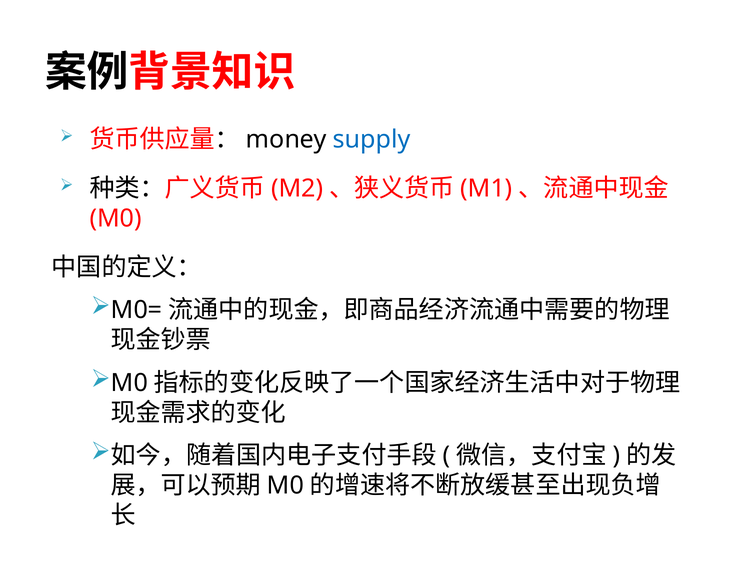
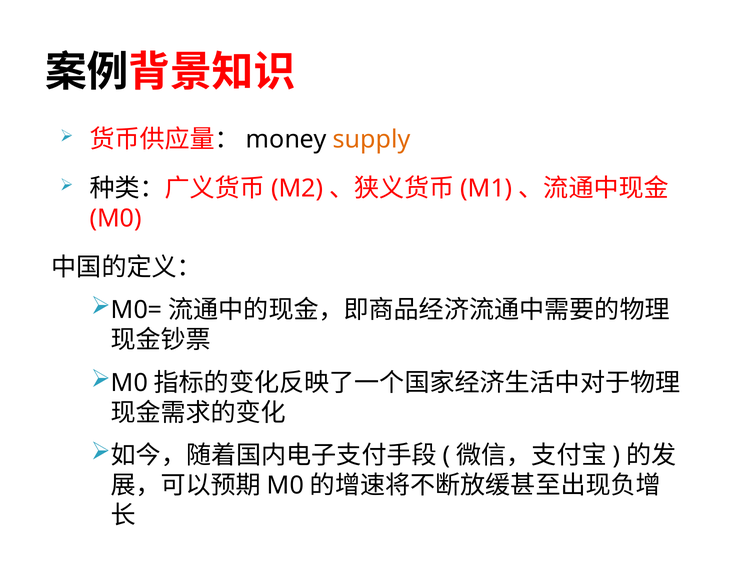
supply colour: blue -> orange (372, 140)
